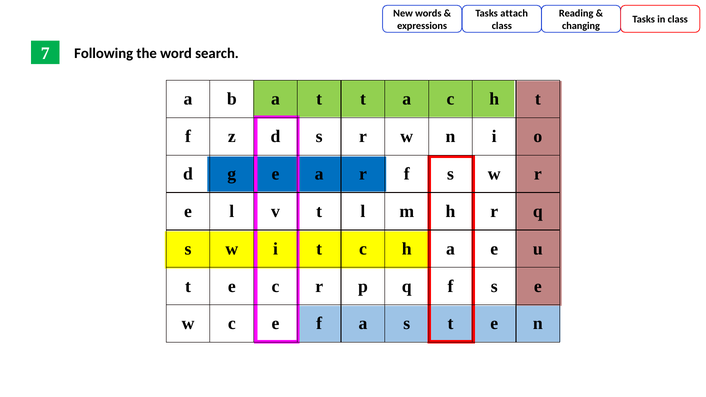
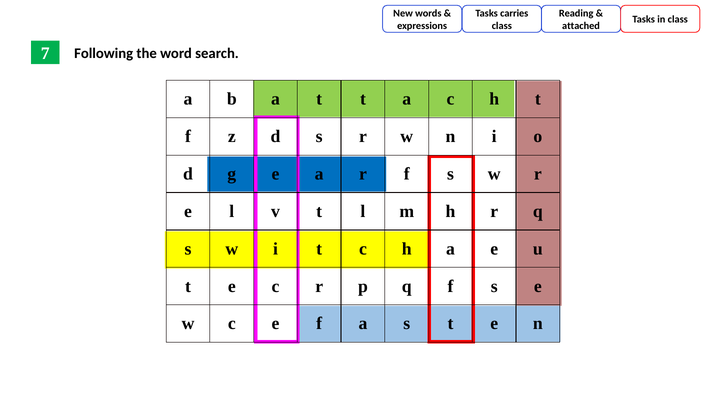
attach: attach -> carries (514, 13)
changing: changing -> attached (581, 26)
